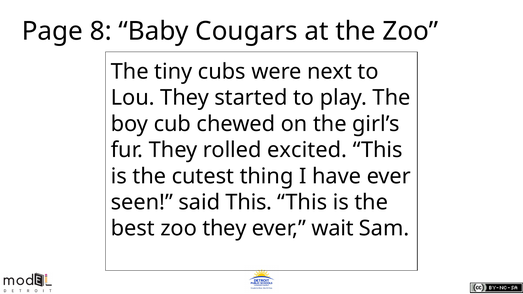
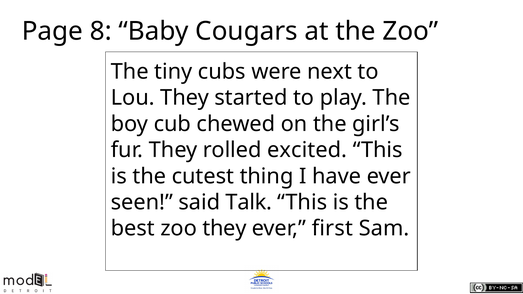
said This: This -> Talk (249, 202)
wait: wait -> first (332, 229)
